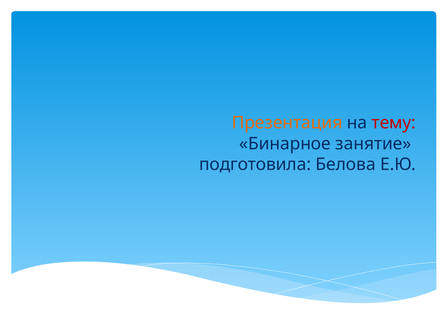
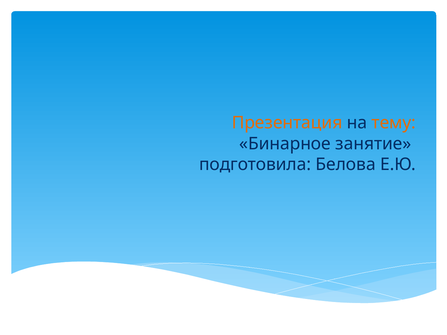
тему colour: red -> orange (394, 123)
